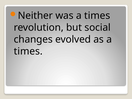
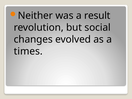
was a times: times -> result (97, 16)
